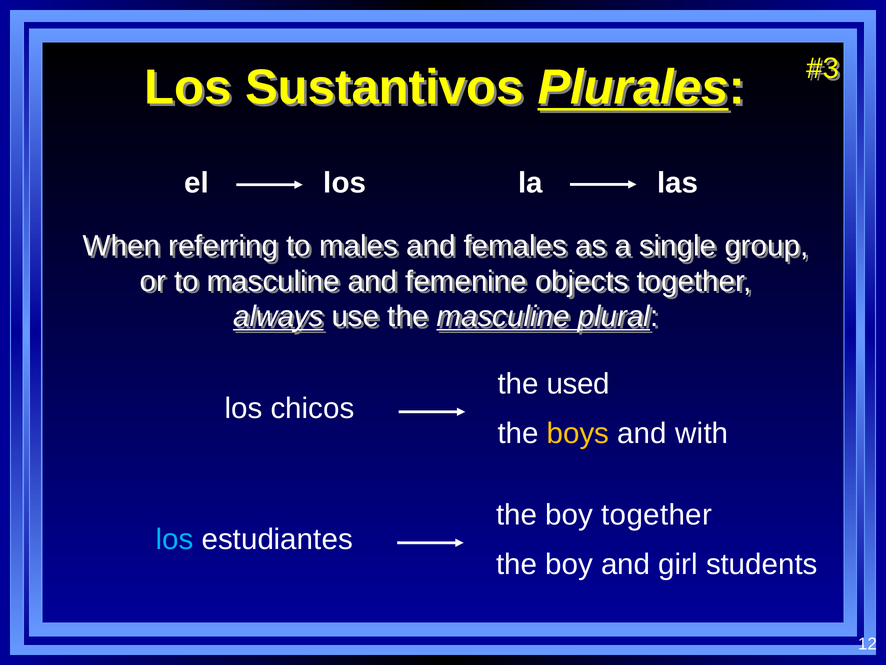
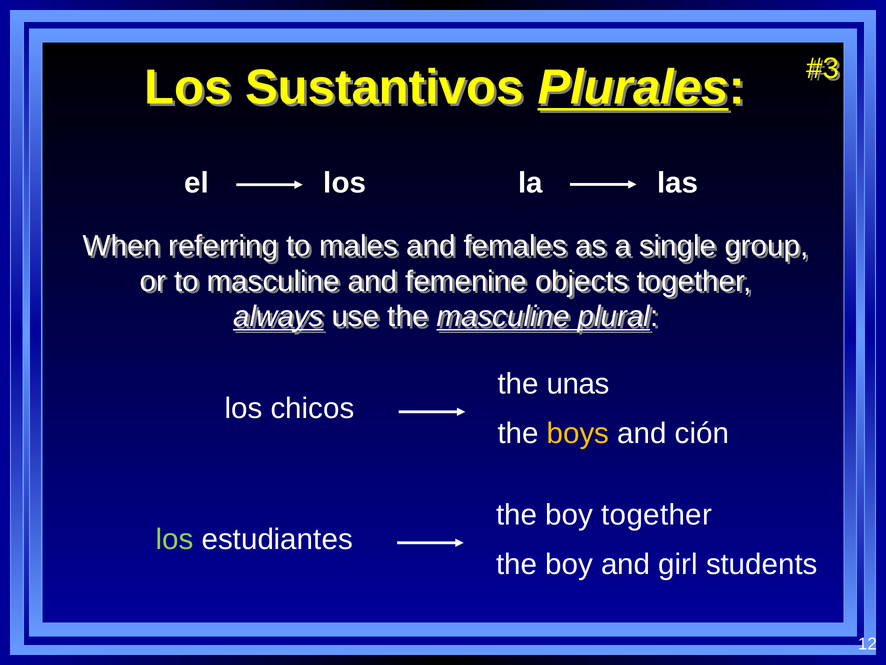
used: used -> unas (578, 384)
with: with -> ción (702, 433)
los colour: light blue -> light green (175, 539)
